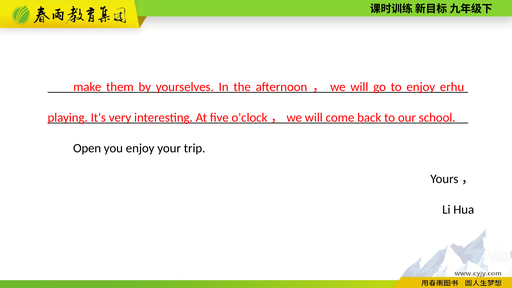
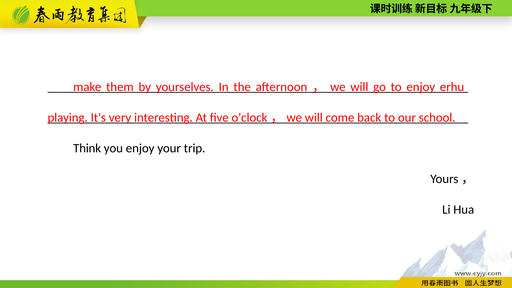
Open: Open -> Think (87, 148)
